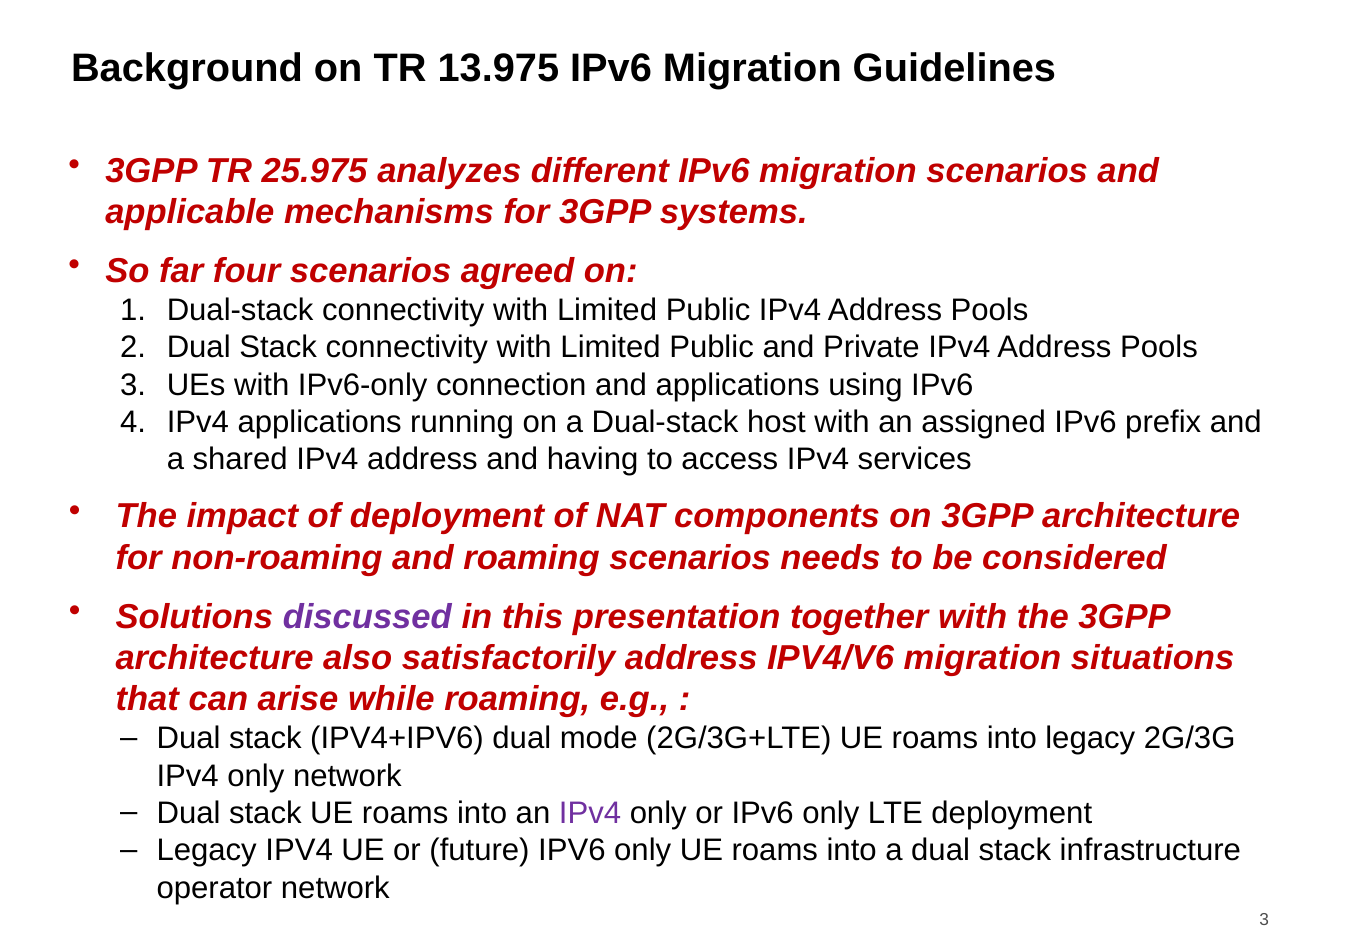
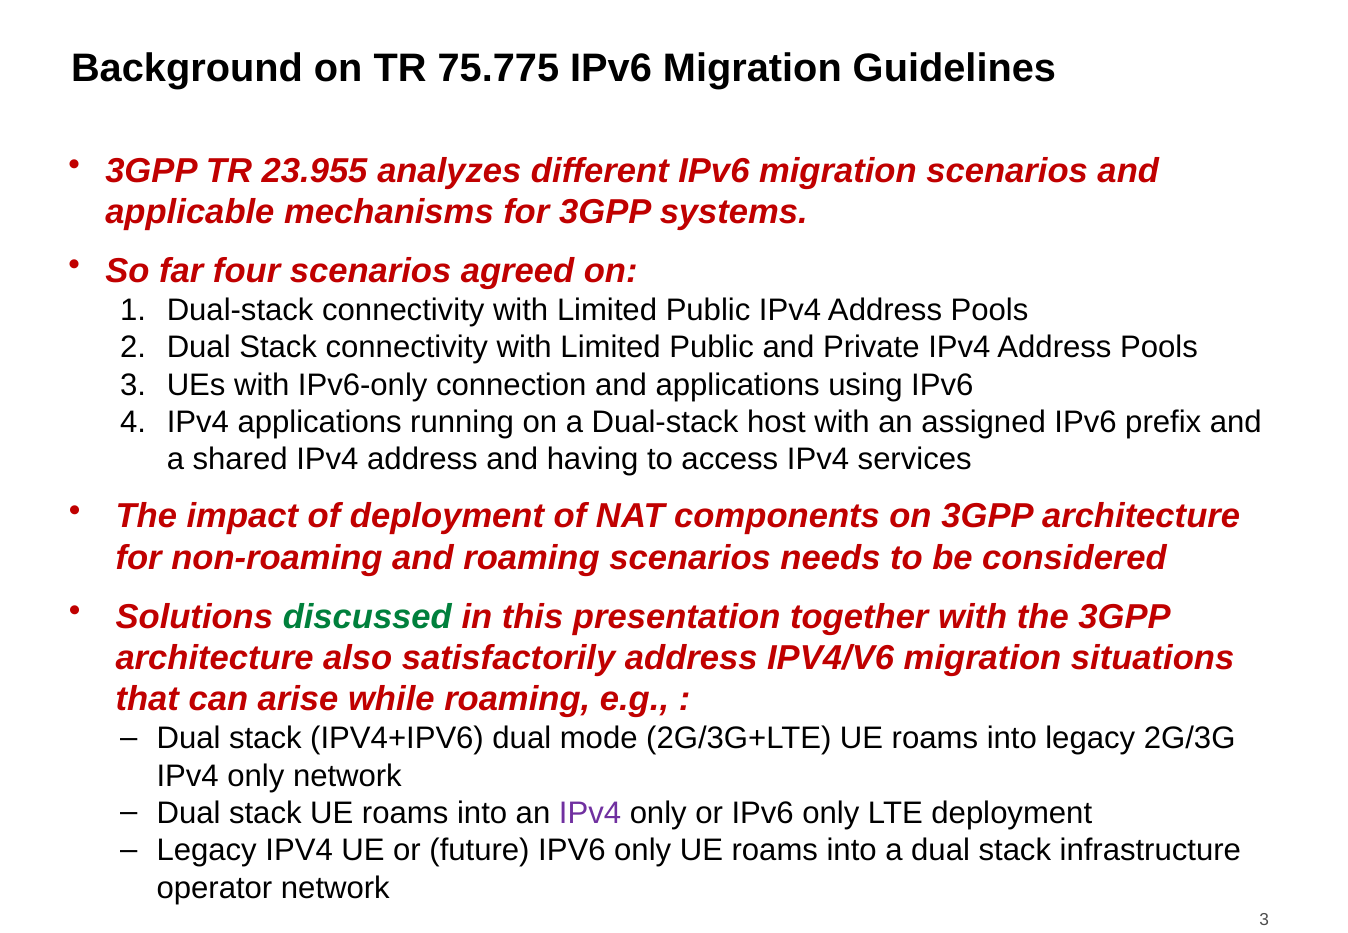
13.975: 13.975 -> 75.775 (498, 68)
25.975: 25.975 -> 23.955 (315, 171)
discussed colour: purple -> green (367, 617)
